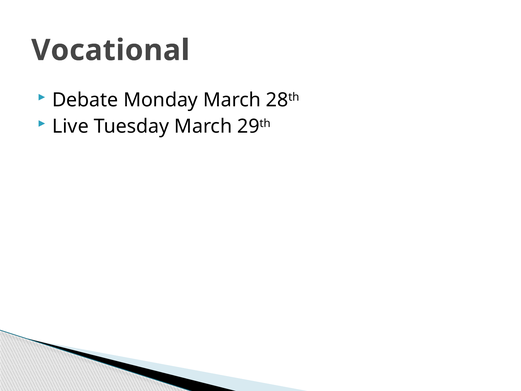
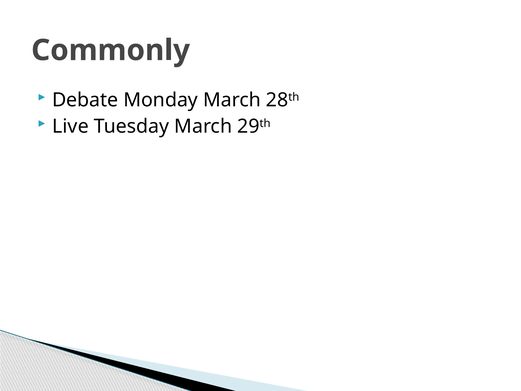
Vocational: Vocational -> Commonly (111, 50)
